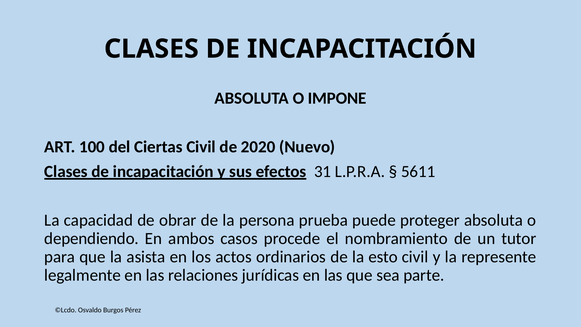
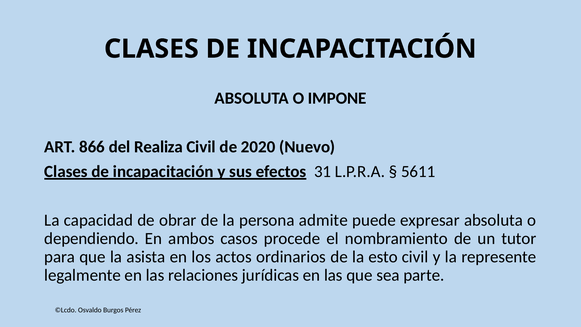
100: 100 -> 866 (92, 147)
Ciertas: Ciertas -> Realiza (159, 147)
prueba: prueba -> admite (323, 220)
proteger: proteger -> expresar (430, 220)
